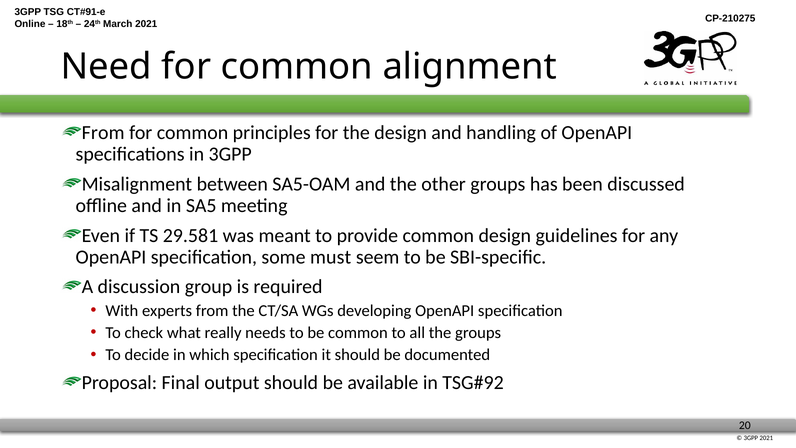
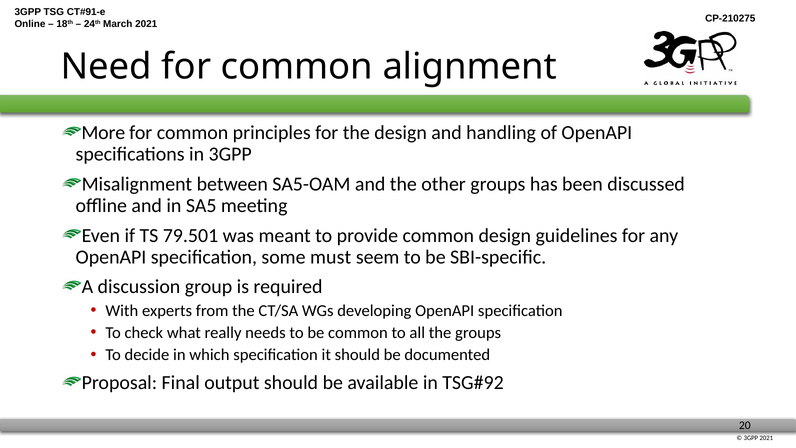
From: From -> More (103, 133)
29.581: 29.581 -> 79.501 (190, 235)
